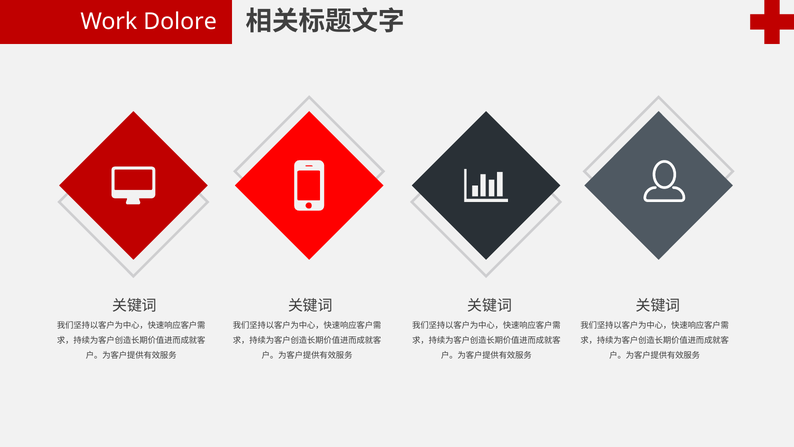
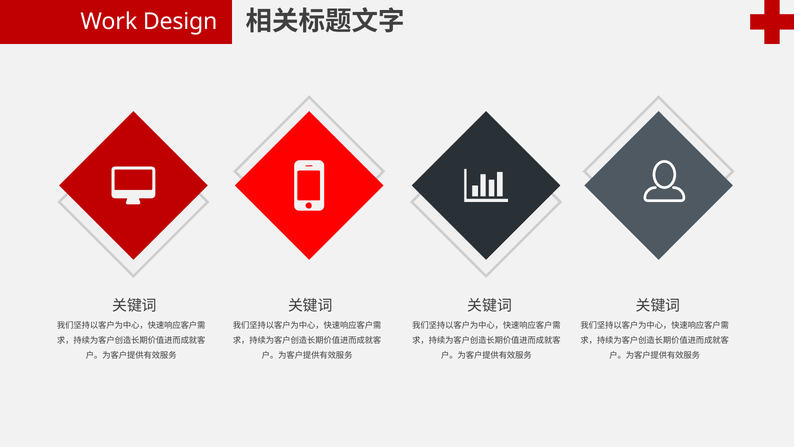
Dolore: Dolore -> Design (180, 22)
